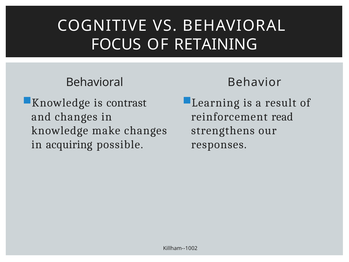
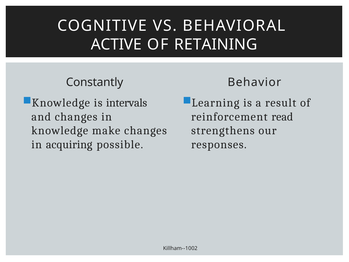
FOCUS: FOCUS -> ACTIVE (116, 44)
Behavioral: Behavioral -> Constantly (95, 82)
contrast: contrast -> intervals (127, 103)
